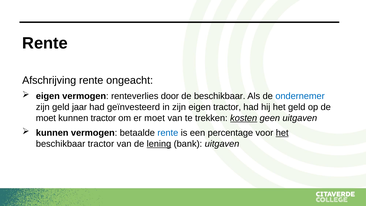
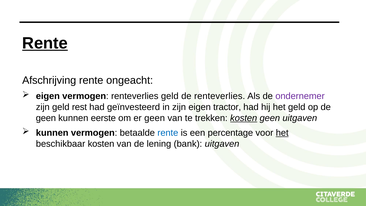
Rente underline: none -> present (45, 43)
renteverlies door: door -> geld (170, 96)
de beschikbaar: beschikbaar -> renteverlies (220, 96)
ondernemer colour: blue -> purple (300, 96)
jaar: jaar -> rest (79, 107)
moet: moet -> geen (46, 118)
kunnen tractor: tractor -> eerste (103, 118)
er moet: moet -> geen (155, 118)
beschikbaar tractor: tractor -> kosten (101, 144)
lening underline: present -> none (159, 144)
